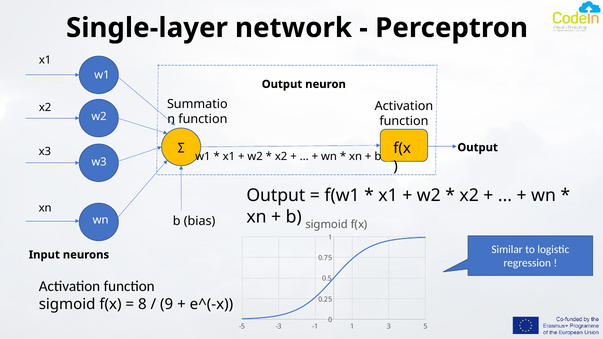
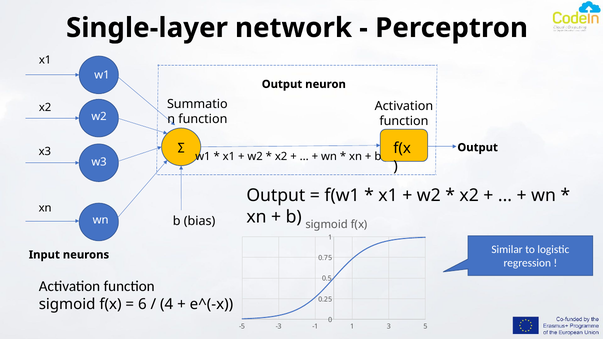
8: 8 -> 6 (142, 305)
9: 9 -> 4 (167, 305)
